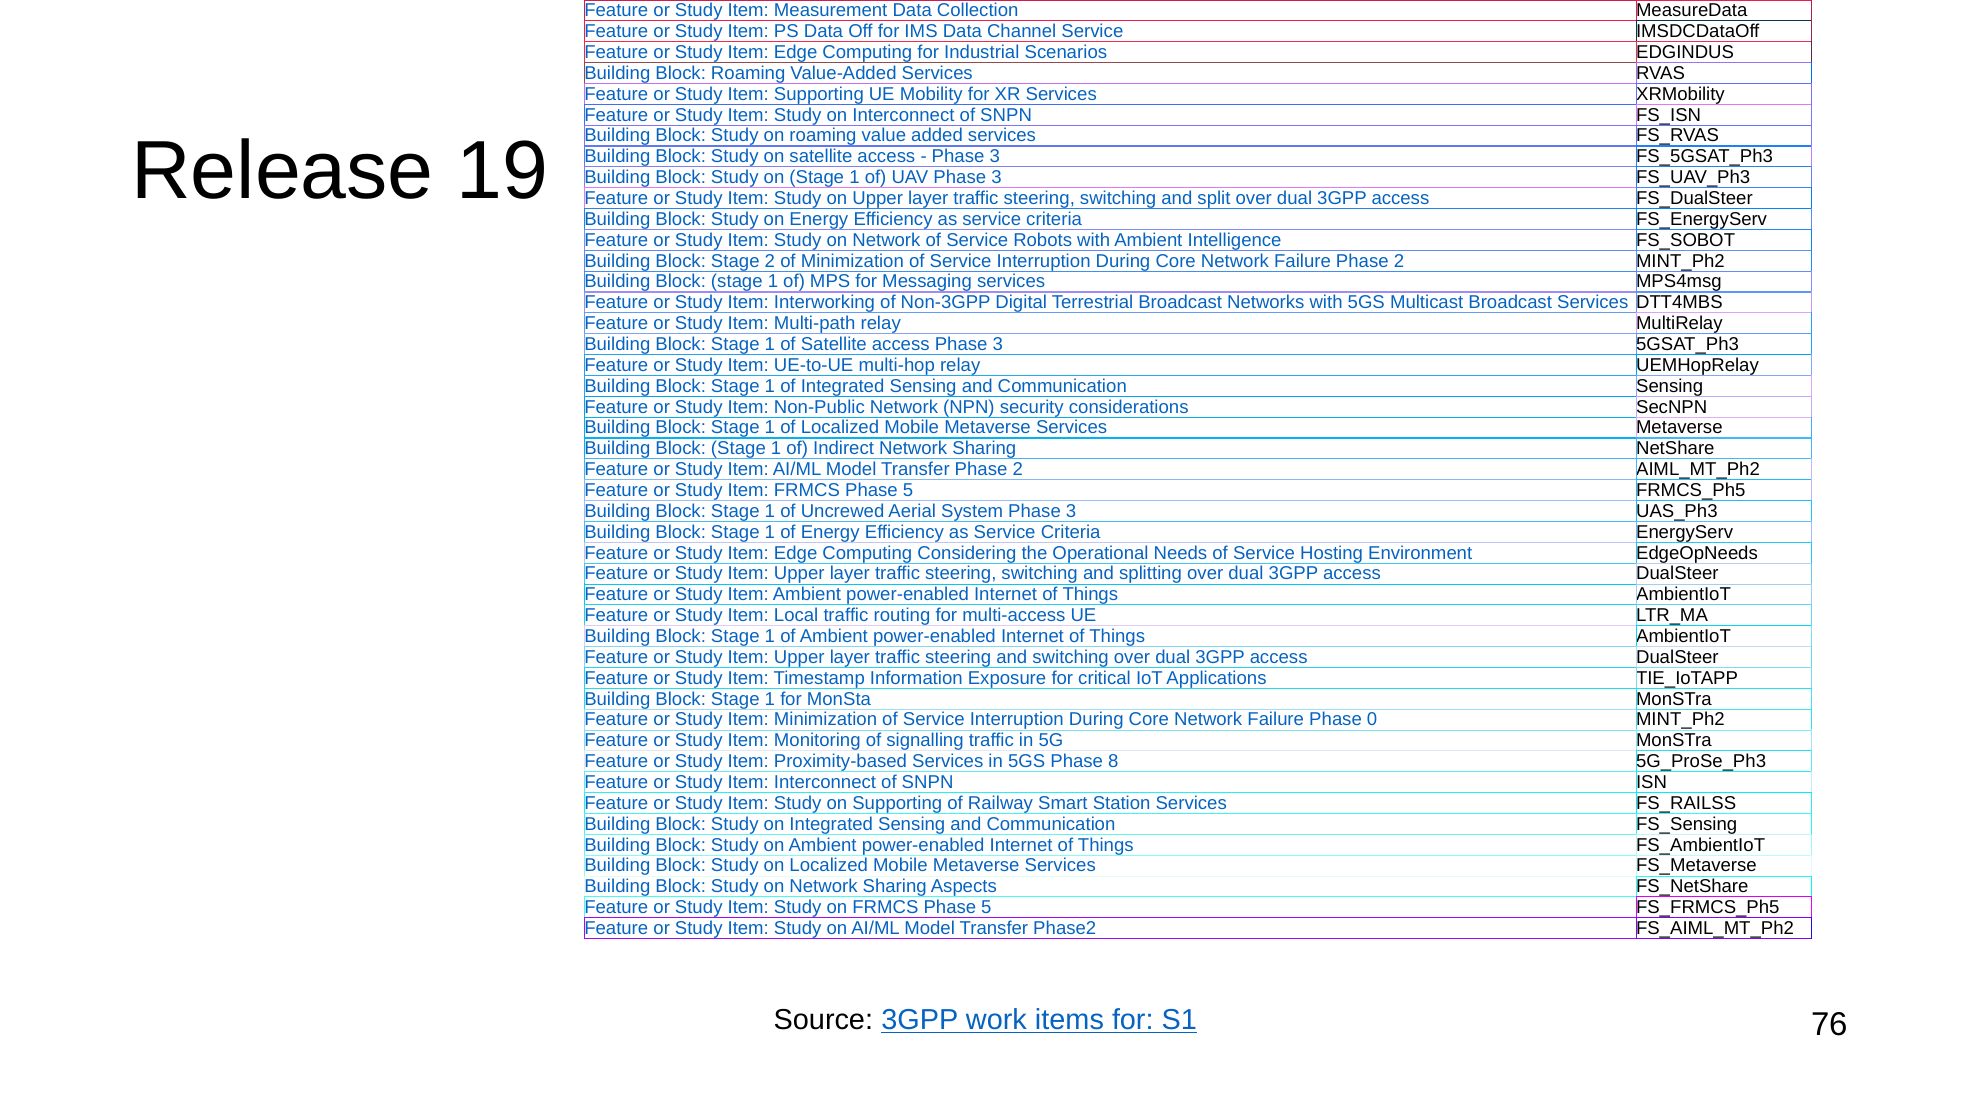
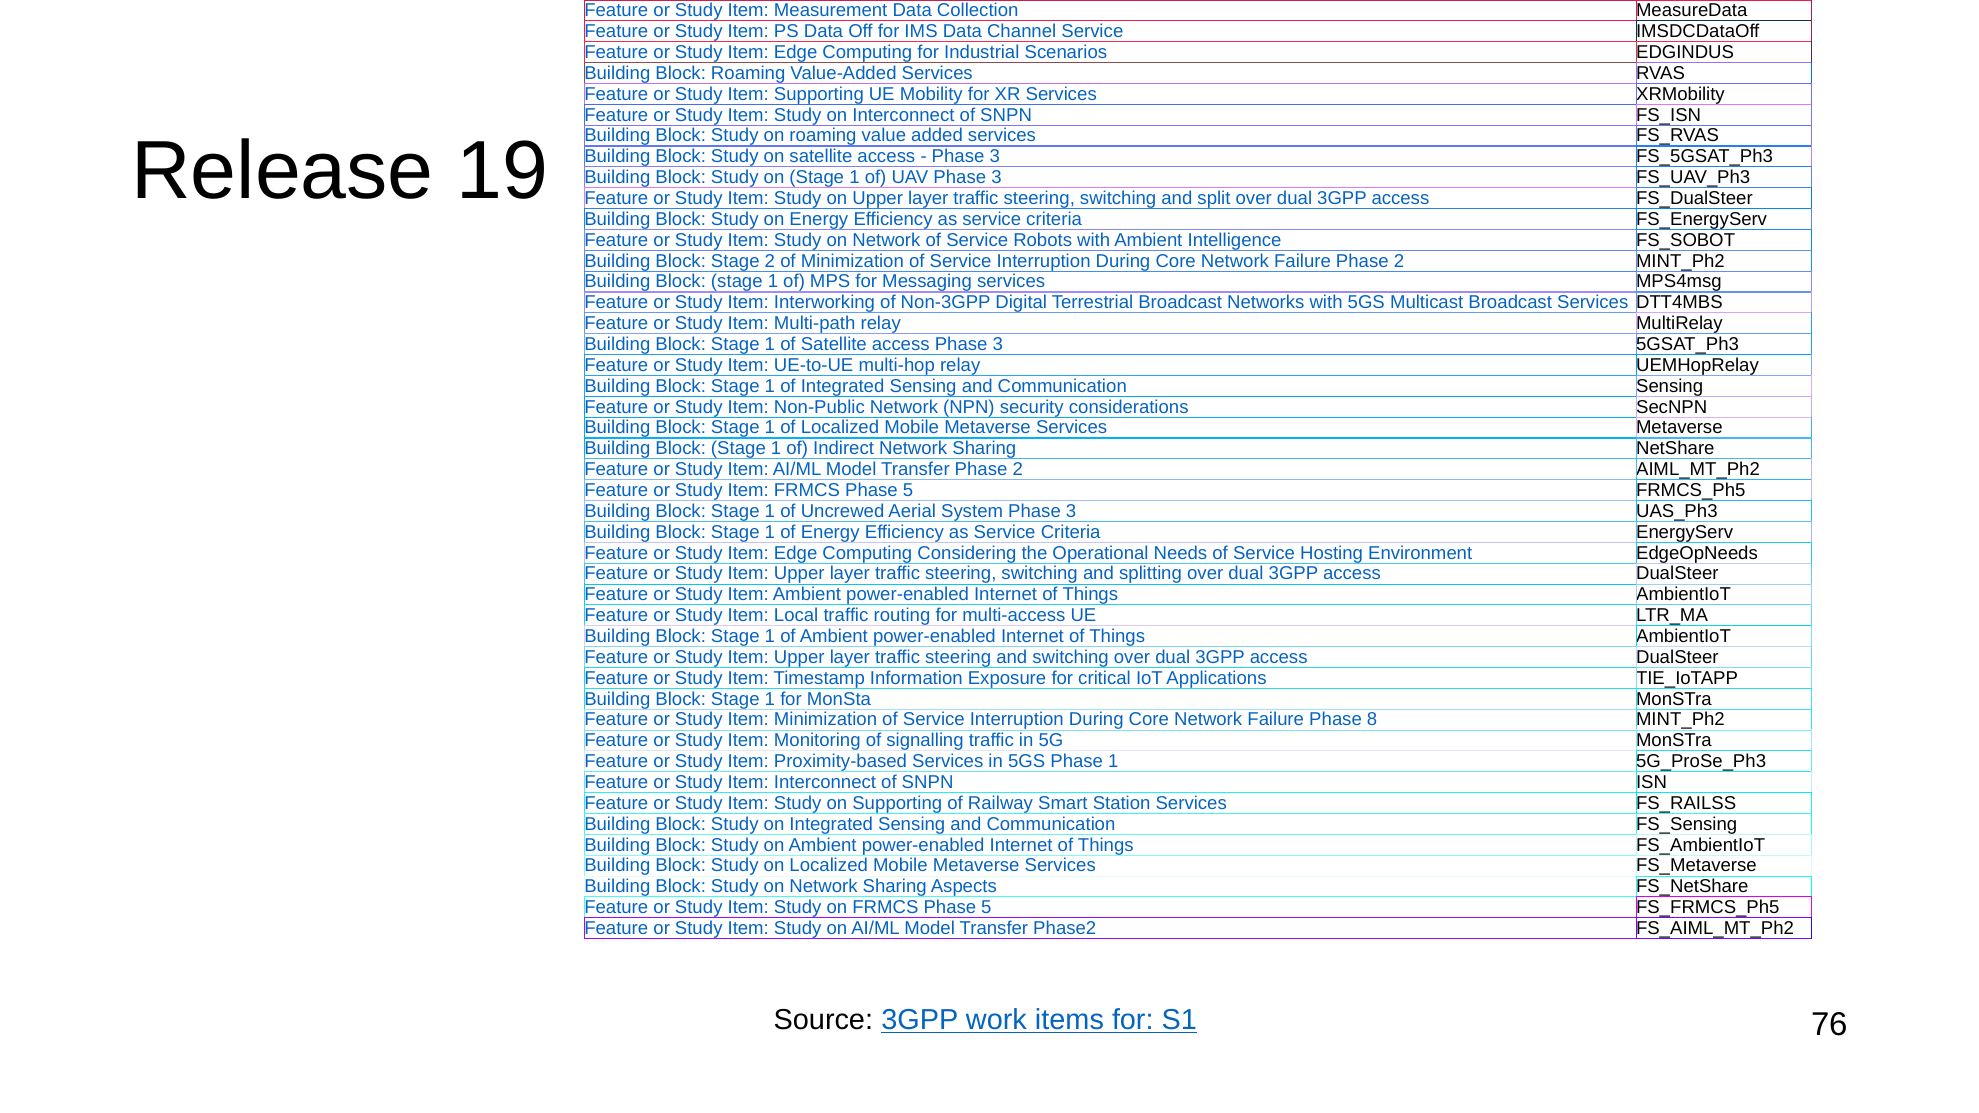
0: 0 -> 8 (1372, 720)
Phase 8: 8 -> 1 (1113, 762)
